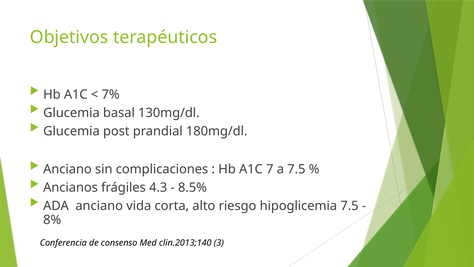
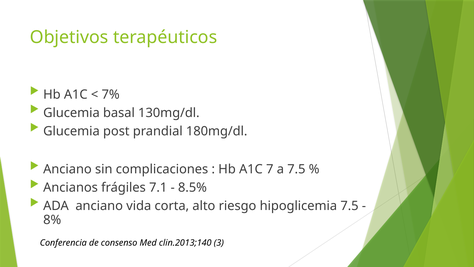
4.3: 4.3 -> 7.1 (158, 187)
